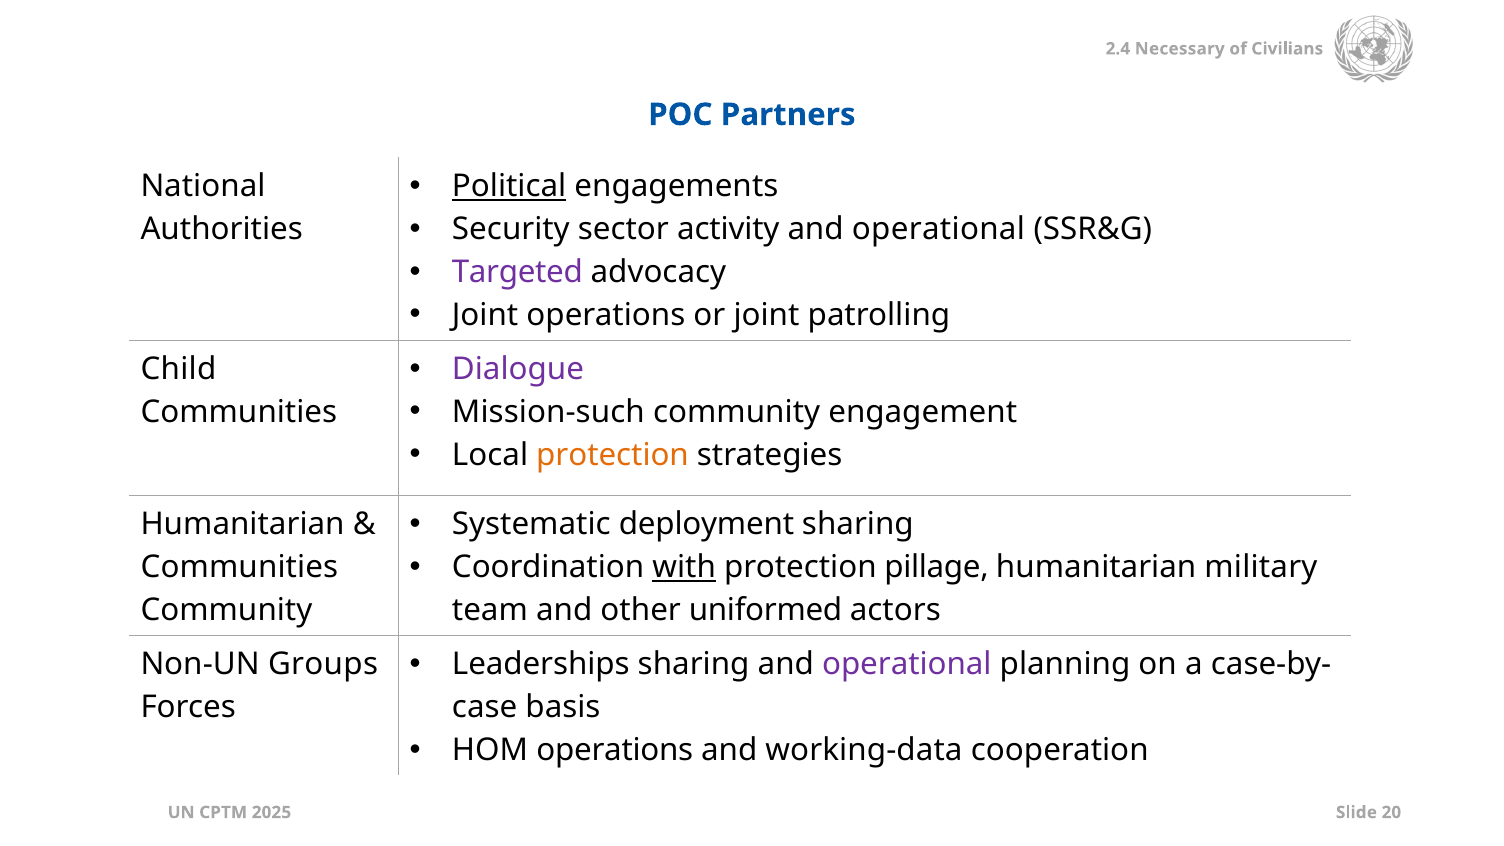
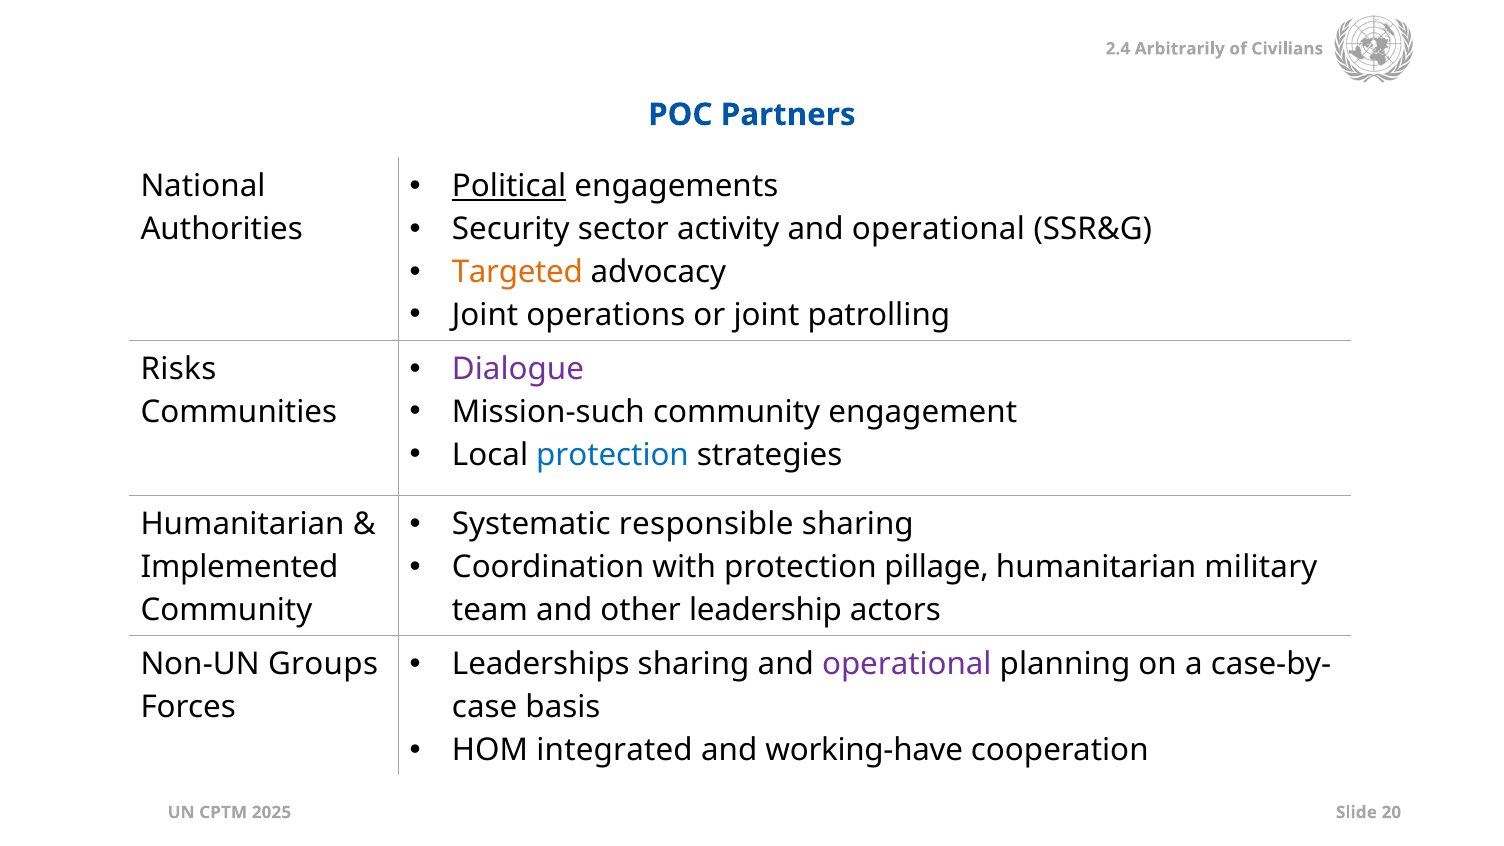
Necessary: Necessary -> Arbitrarily (1180, 49)
Targeted colour: purple -> orange (517, 272)
Child: Child -> Risks (178, 369)
protection colour: orange -> blue (613, 455)
deployment: deployment -> responsible (706, 525)
with underline: present -> none (684, 567)
Communities: Communities -> Implemented (240, 567)
uniformed: uniformed -> leadership (765, 610)
HOM operations: operations -> integrated (615, 750)
working-data: working-data -> working-have (864, 750)
